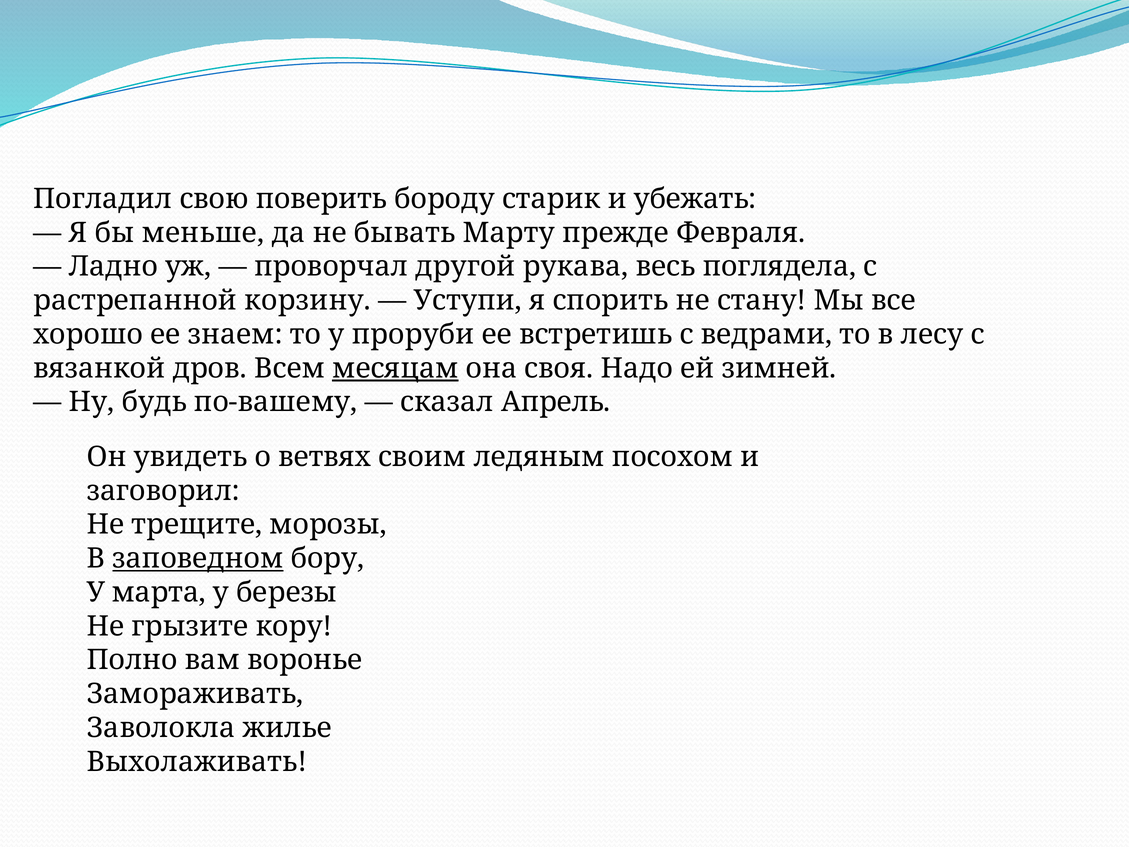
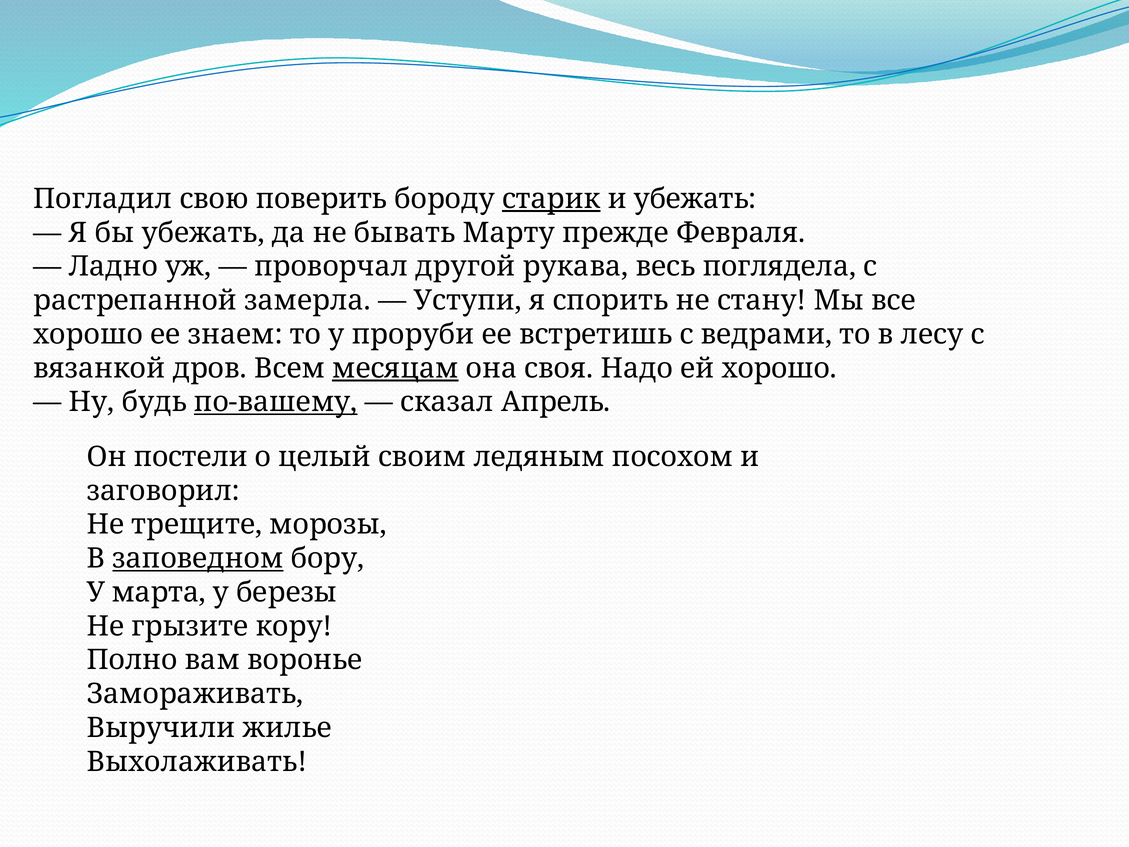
старик underline: none -> present (551, 199)
бы меньше: меньше -> убежать (203, 233)
корзину: корзину -> замерла (308, 300)
ей зимней: зимней -> хорошо (779, 368)
по-вашему underline: none -> present (276, 402)
увидеть: увидеть -> постели (191, 457)
ветвях: ветвях -> целый (325, 457)
Заволокла: Заволокла -> Выручили (161, 728)
